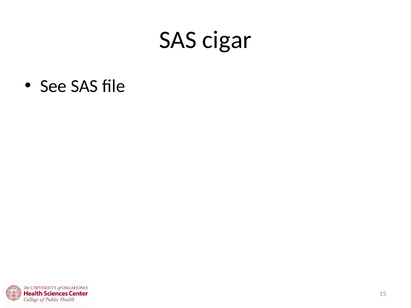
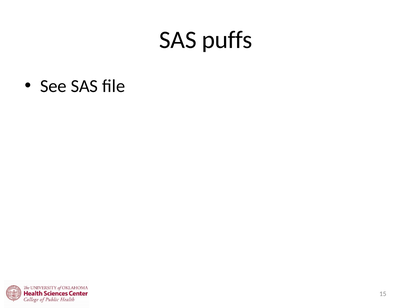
cigar: cigar -> puffs (227, 40)
